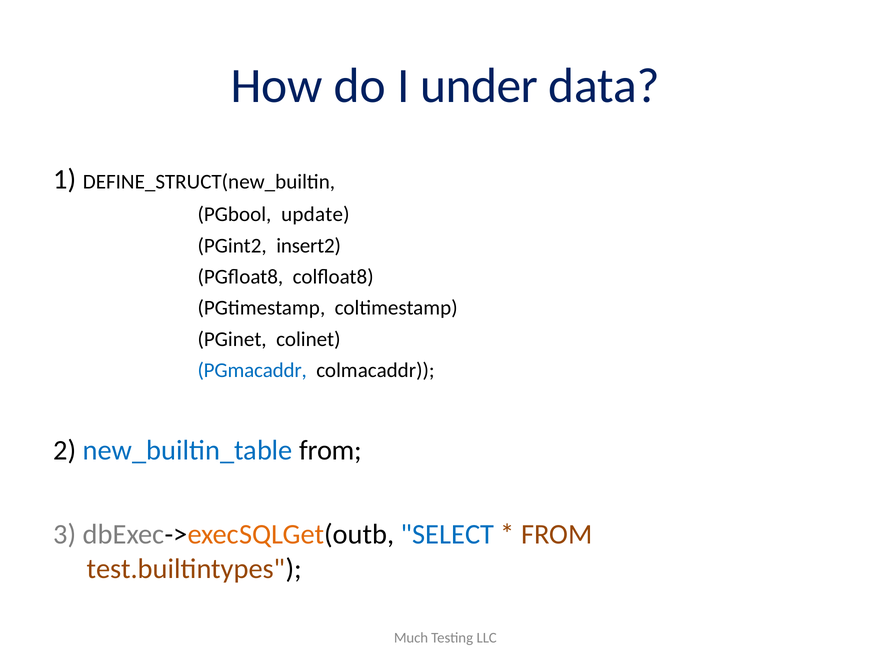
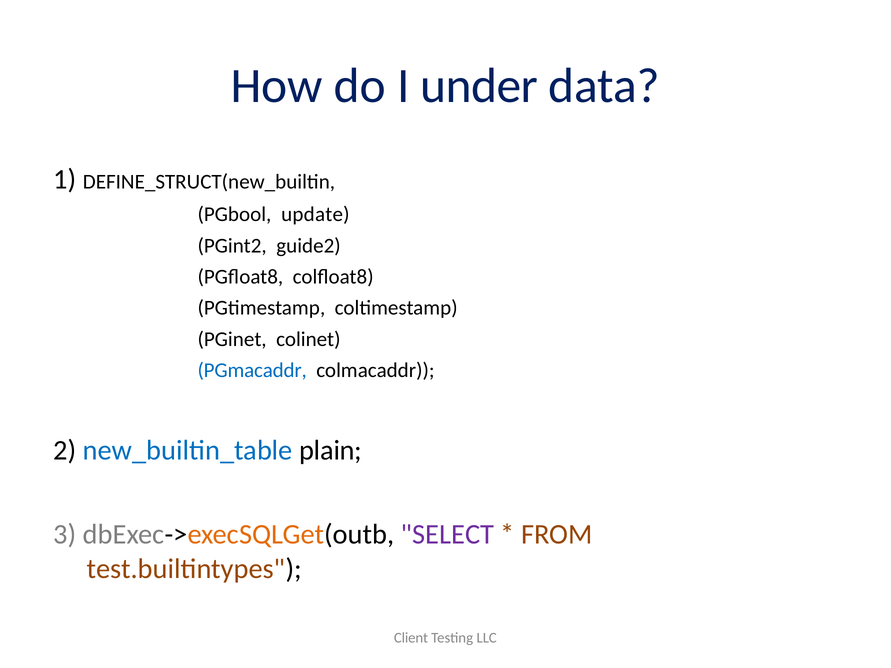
insert2: insert2 -> guide2 (309, 246)
new_builtin_table from: from -> plain (331, 451)
SELECT colour: blue -> purple (447, 535)
Much: Much -> Client (411, 638)
